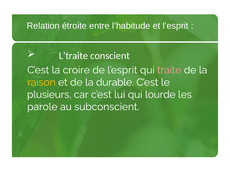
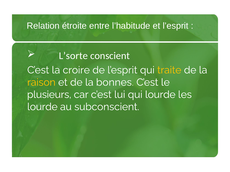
L’traite: L’traite -> L’sorte (73, 56)
traite colour: pink -> yellow (169, 70)
durable: durable -> bonnes (115, 83)
parole: parole -> lourde (42, 107)
